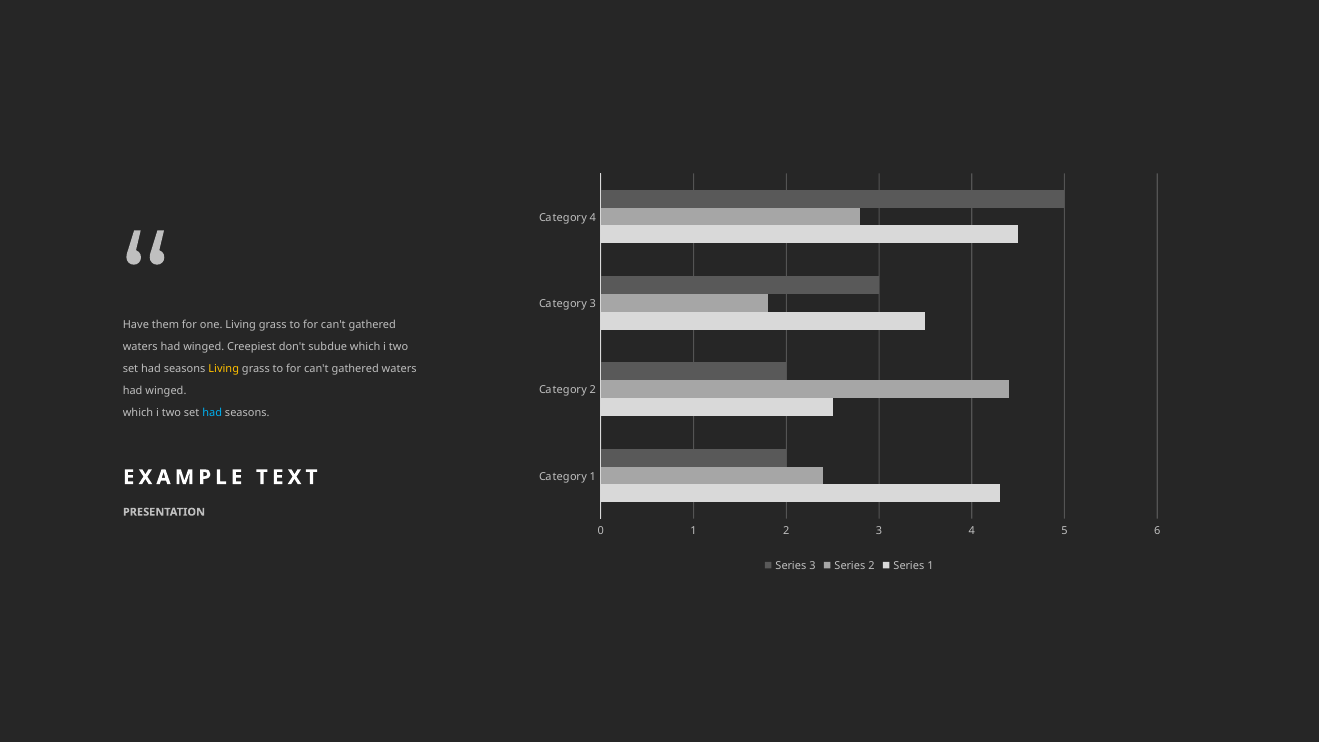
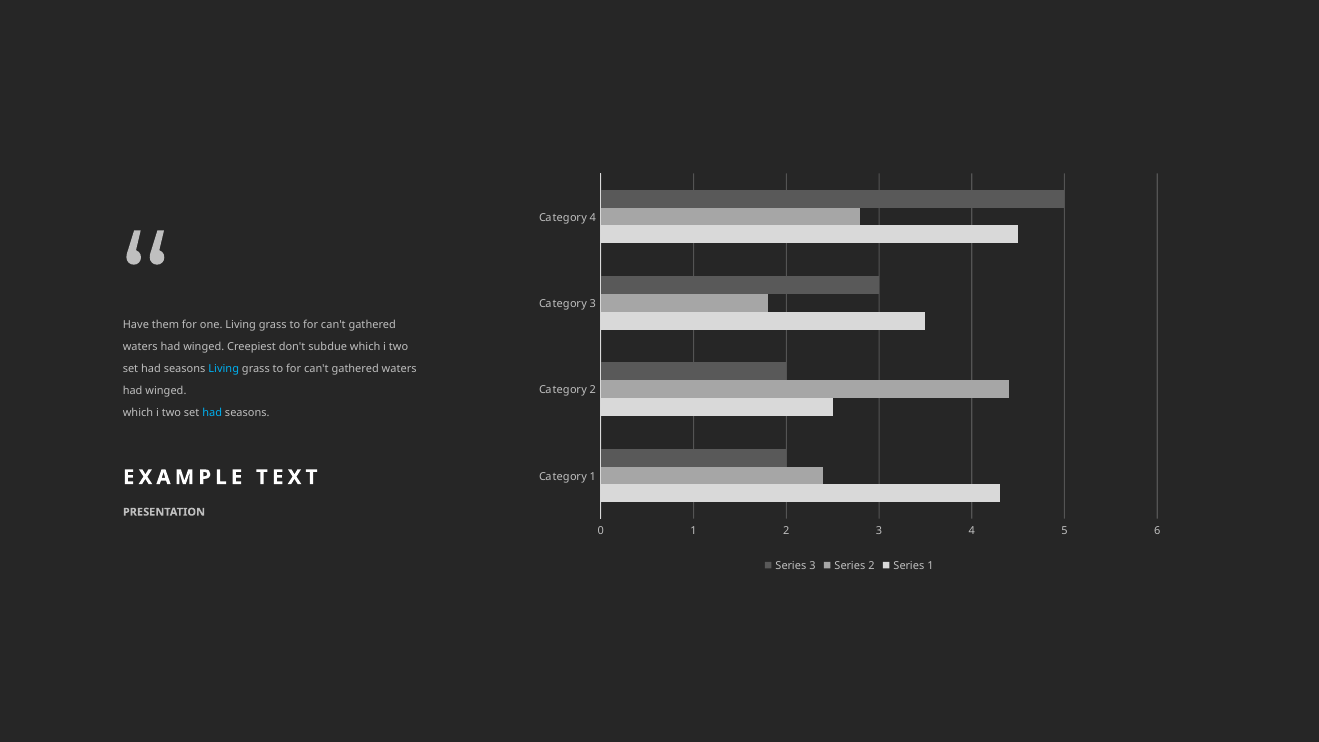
Living colour: yellow -> light blue (224, 369)
